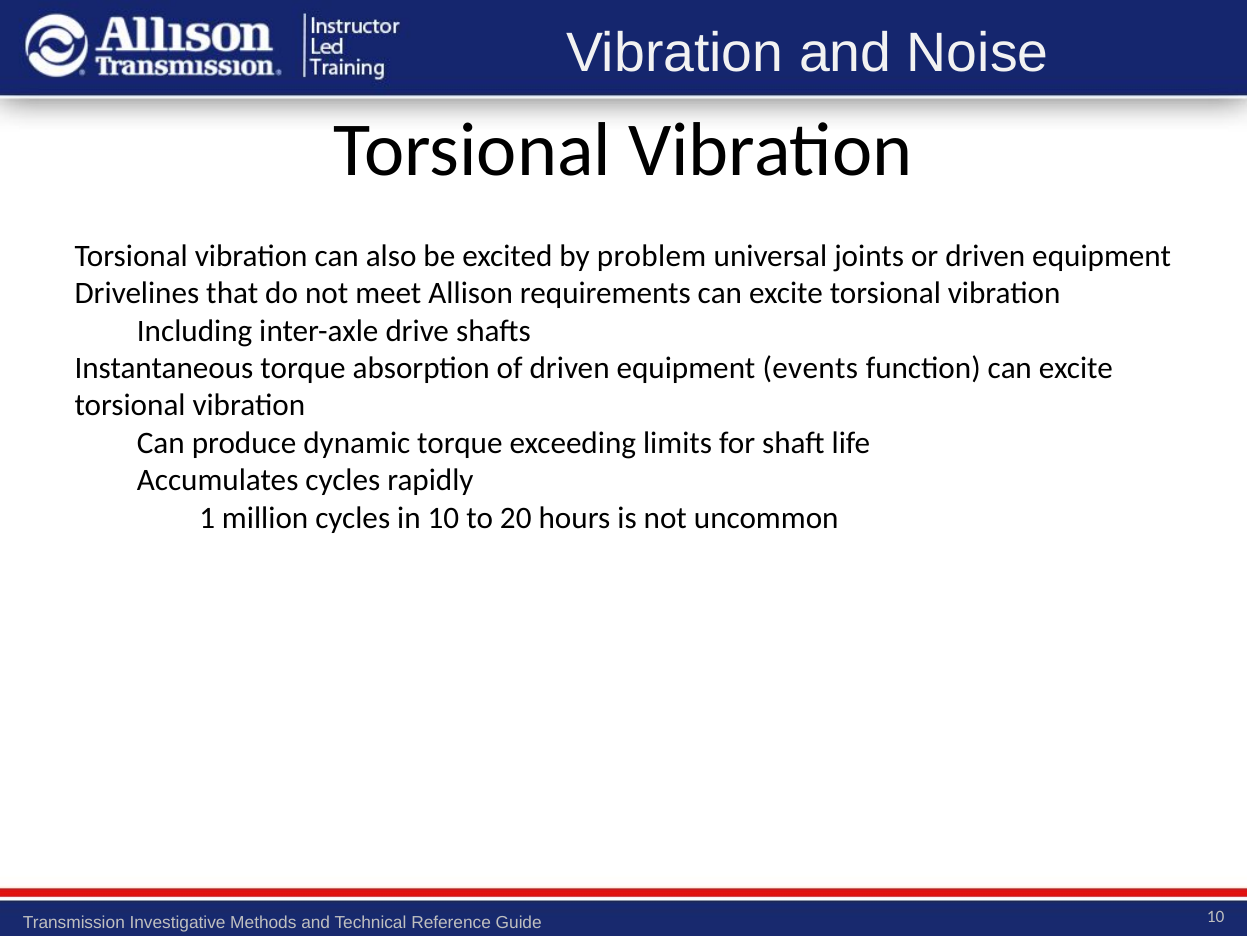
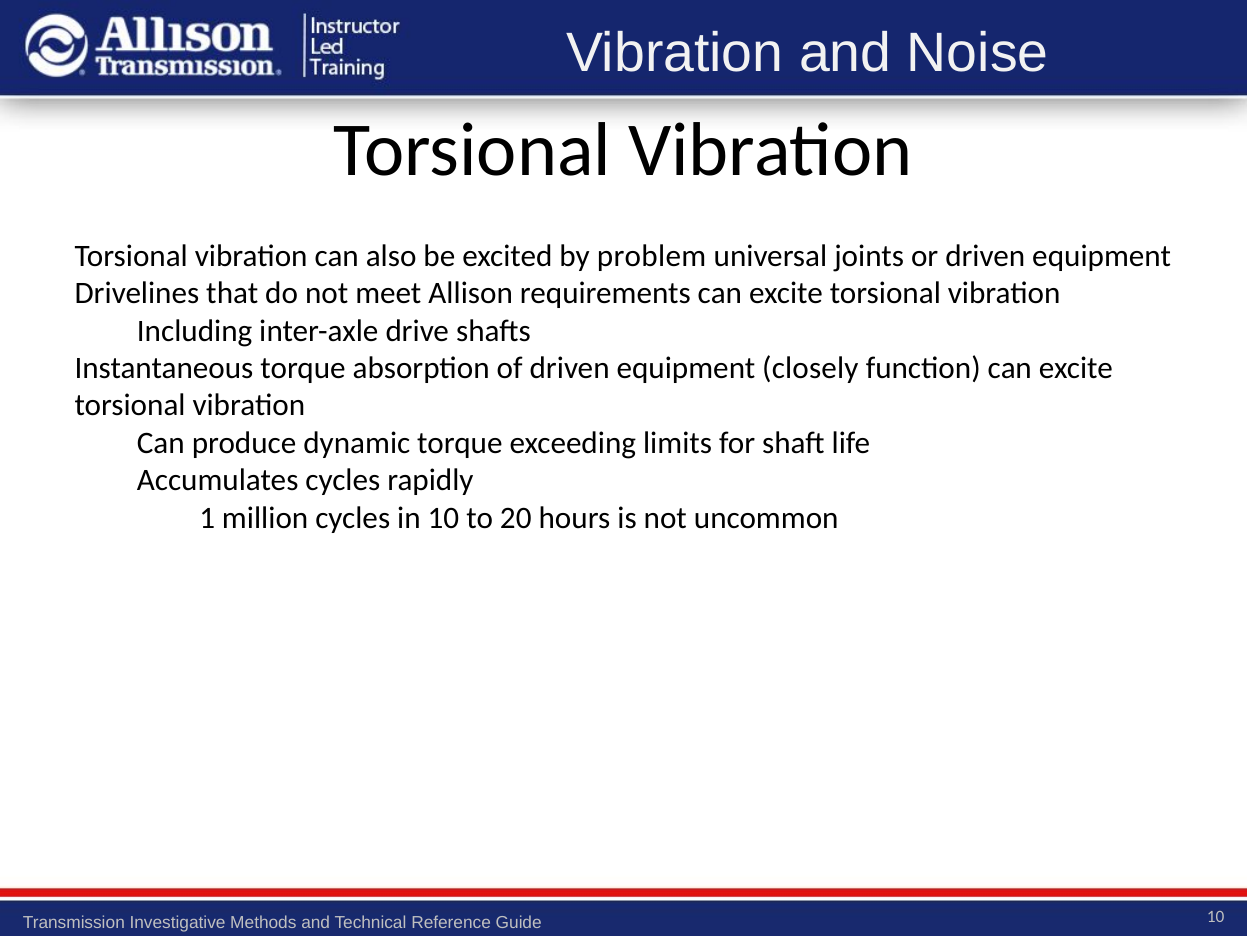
events: events -> closely (810, 368)
